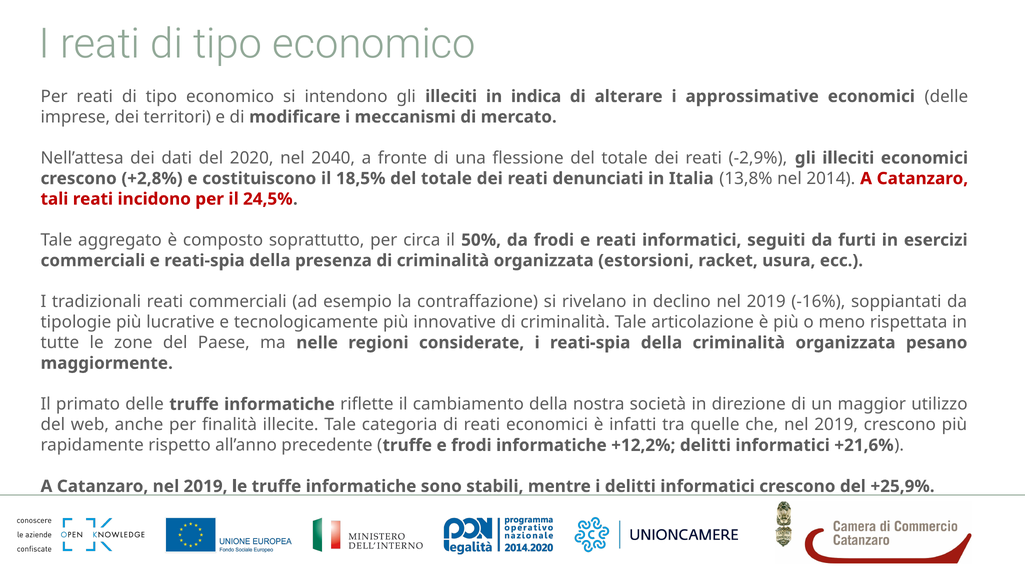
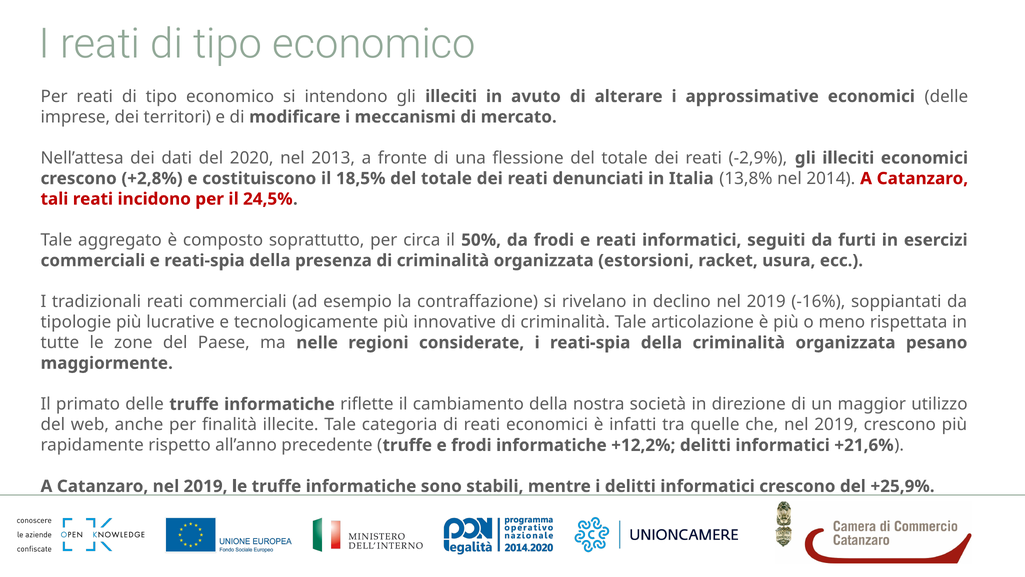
indica: indica -> avuto (536, 96)
2040: 2040 -> 2013 (333, 158)
